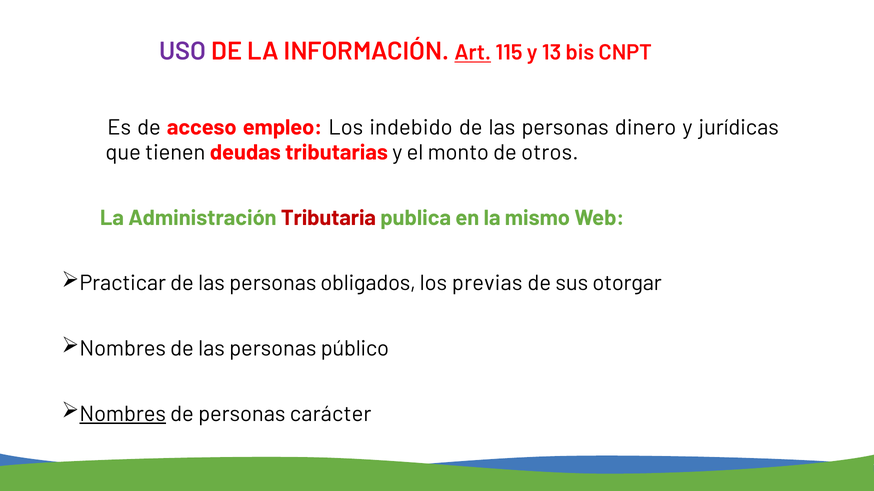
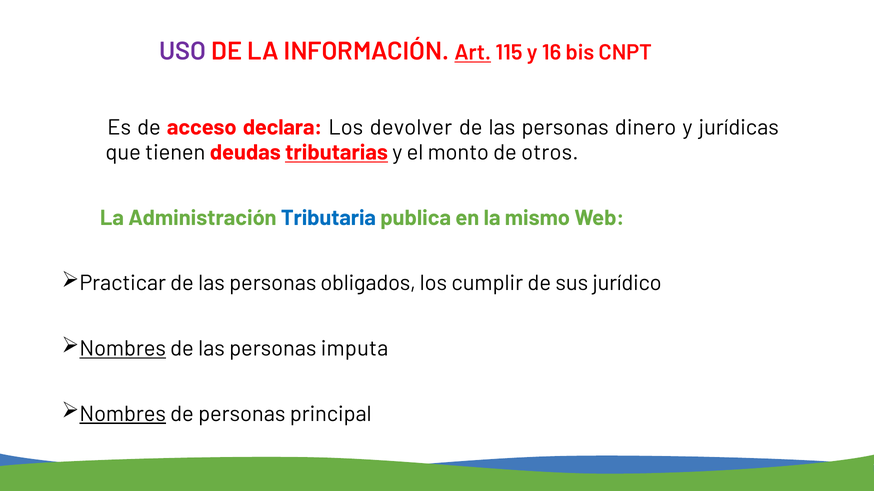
13: 13 -> 16 (552, 53)
empleo: empleo -> declara (283, 128)
indebido: indebido -> devolver (411, 128)
tributarias underline: none -> present (337, 153)
Tributaria colour: red -> blue (328, 218)
previas: previas -> cumplir (487, 284)
otorgar: otorgar -> jurídico (627, 284)
Nombres underline: none -> present (123, 349)
público: público -> imputa (355, 349)
carácter: carácter -> principal (331, 414)
